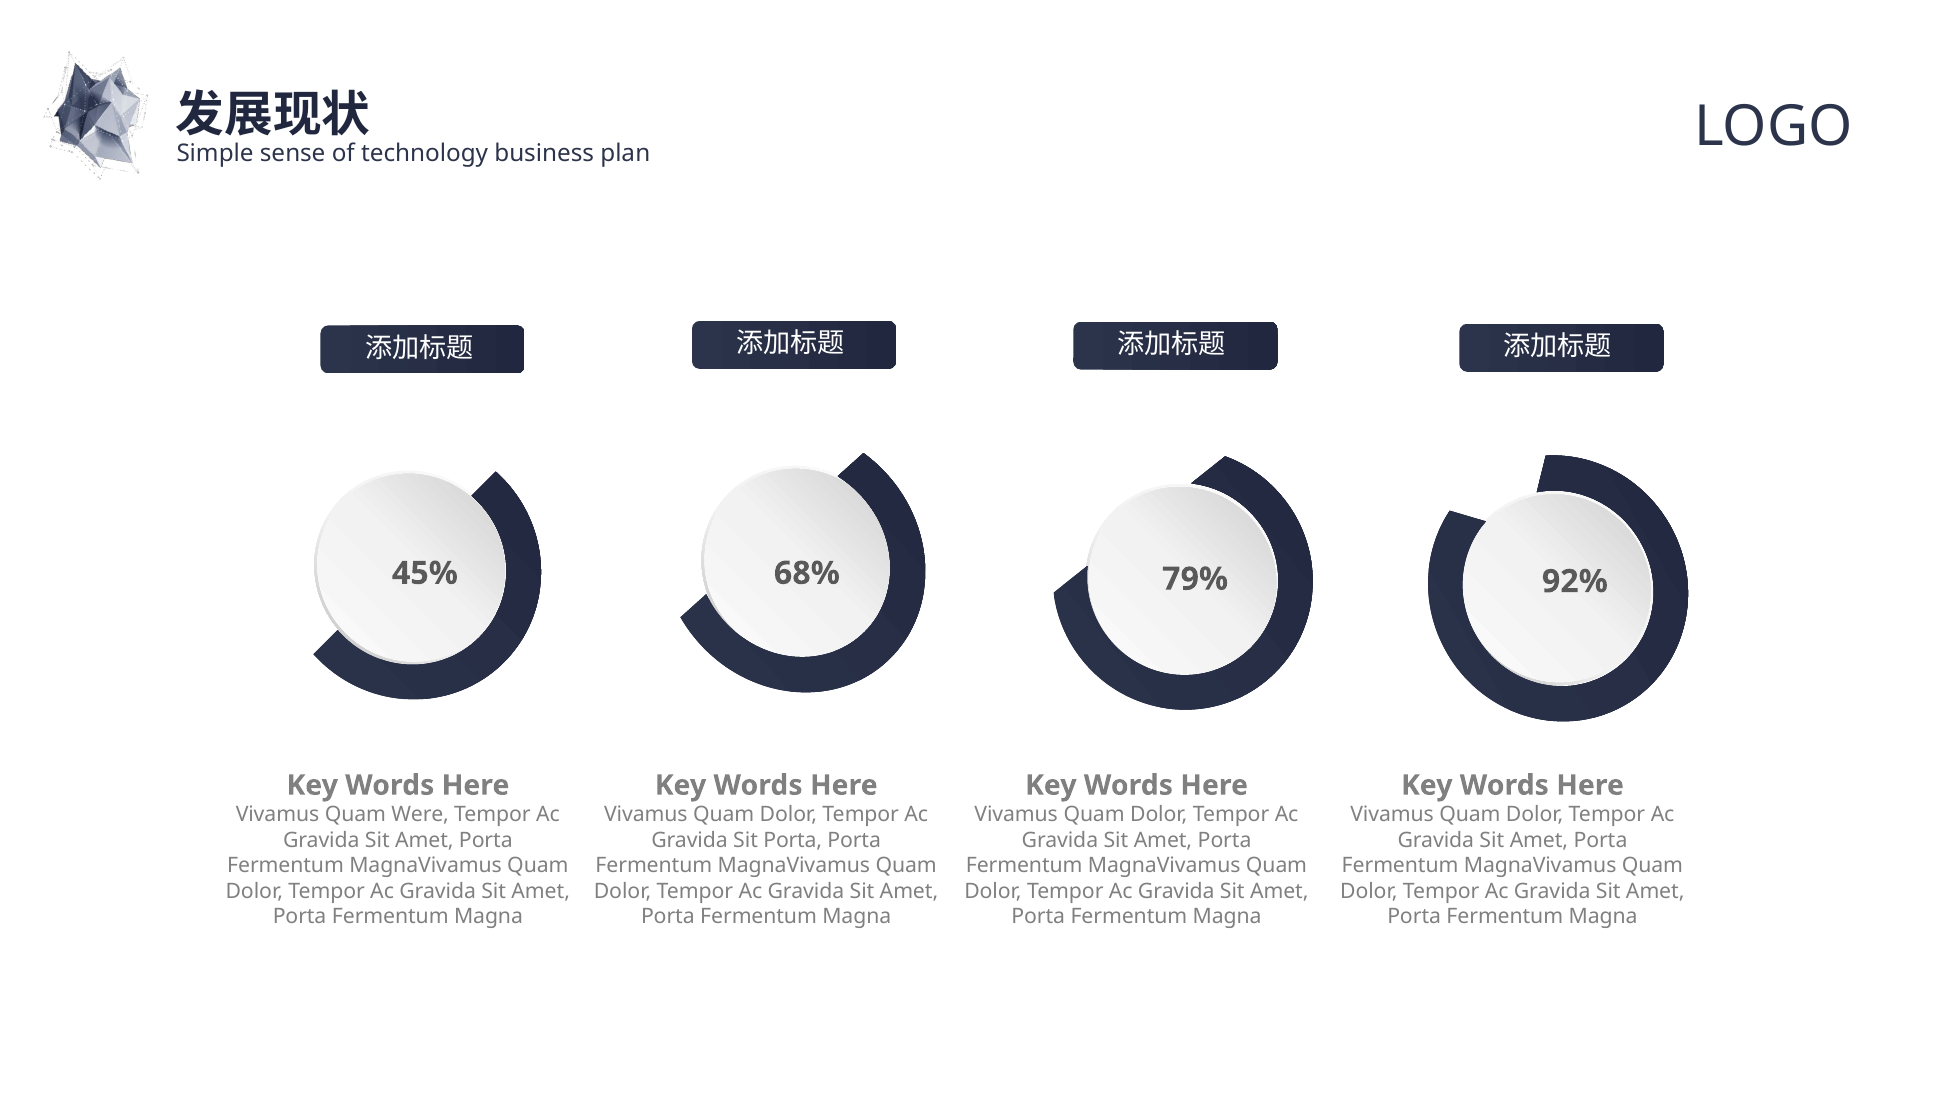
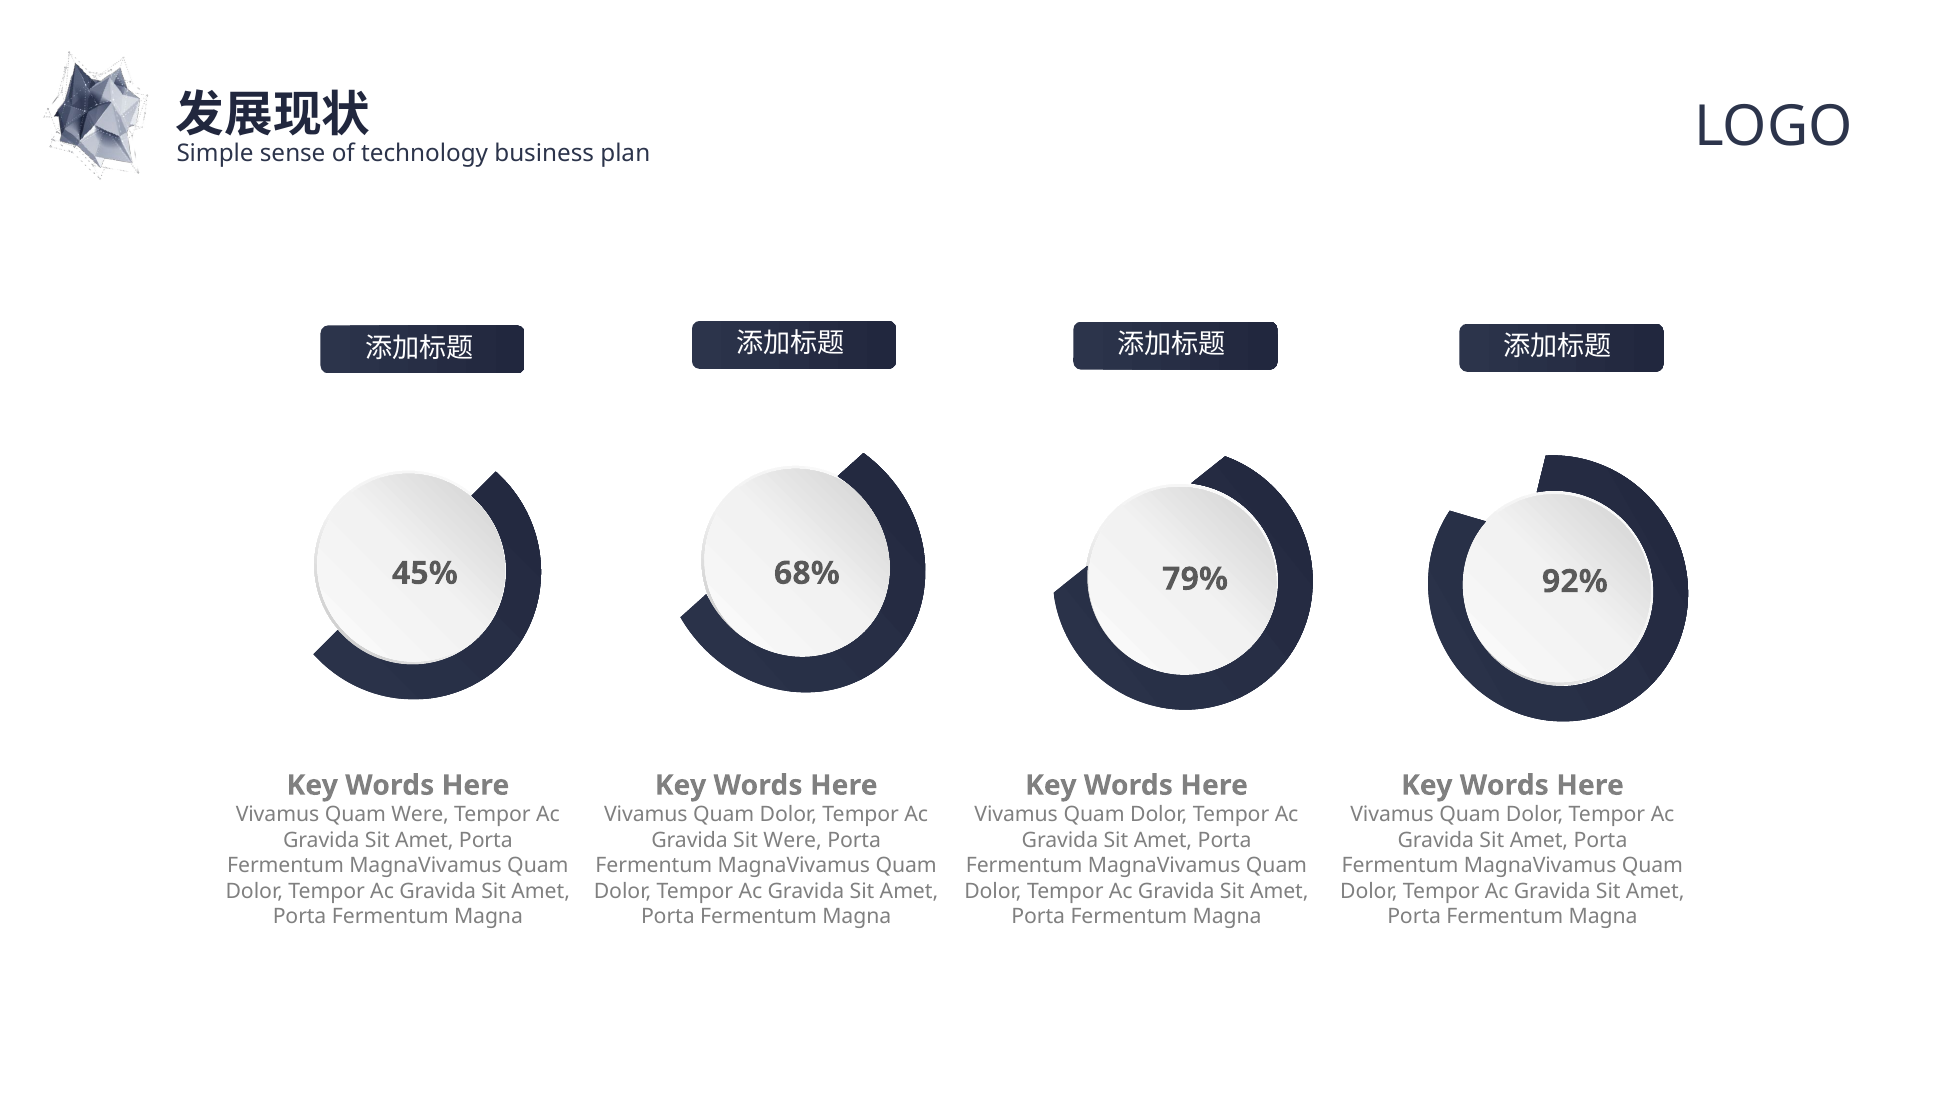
Sit Porta: Porta -> Were (793, 840)
